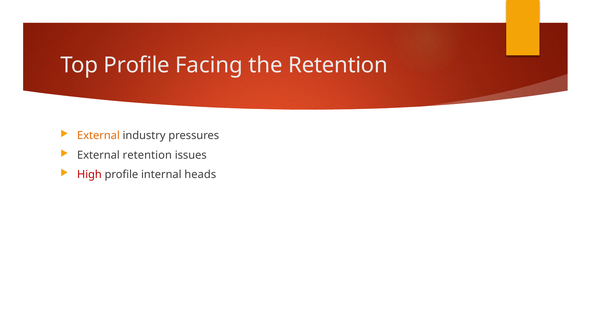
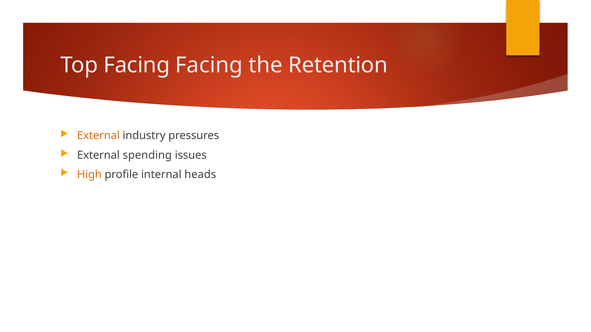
Top Profile: Profile -> Facing (137, 65)
External retention: retention -> spending (147, 155)
High colour: red -> orange (89, 175)
